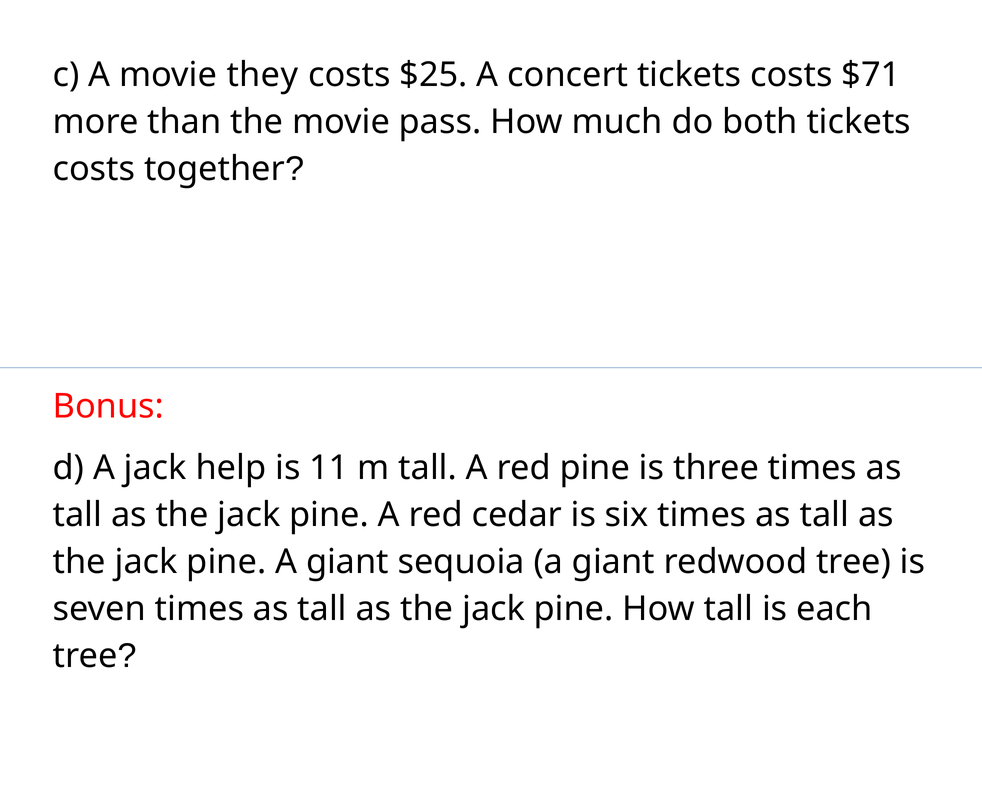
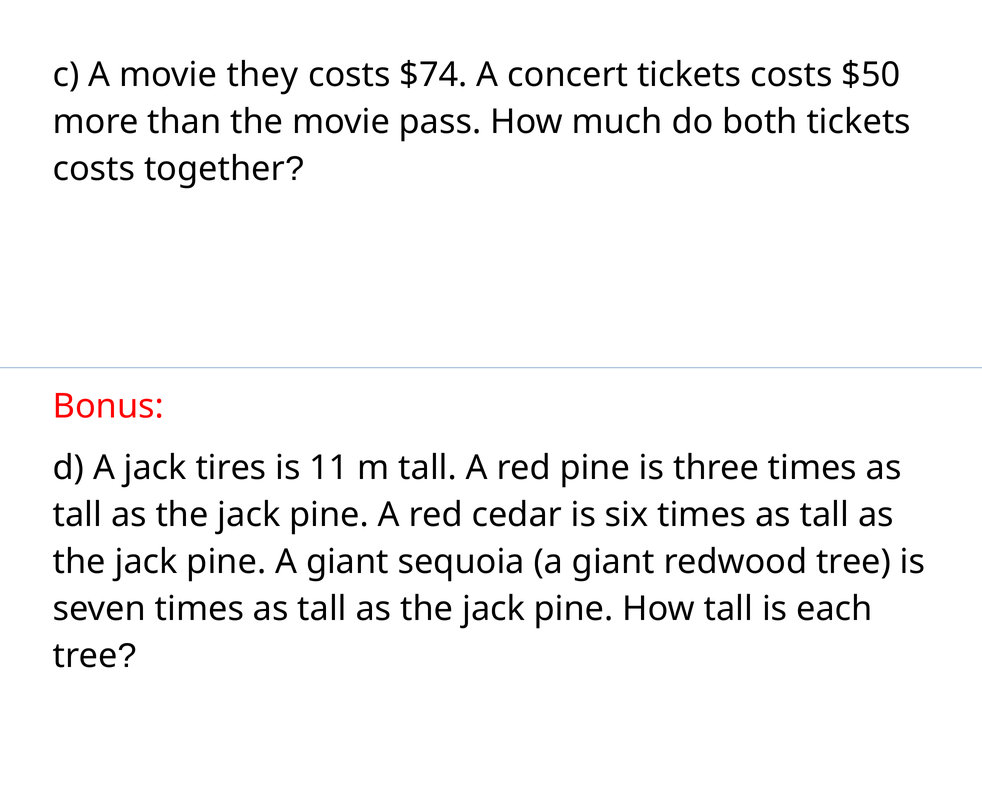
$25: $25 -> $74 (433, 75)
$71: $71 -> $50 (871, 75)
help: help -> tires (231, 468)
